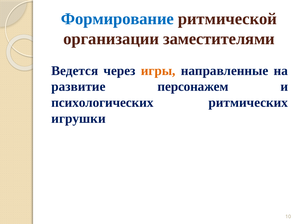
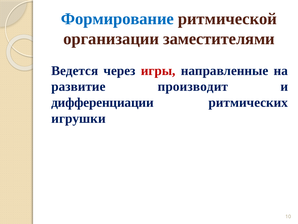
игры colour: orange -> red (158, 70)
персонажем: персонажем -> производит (193, 86)
психологических: психологических -> дифференциации (102, 102)
